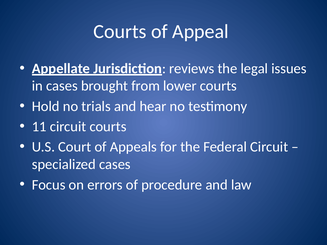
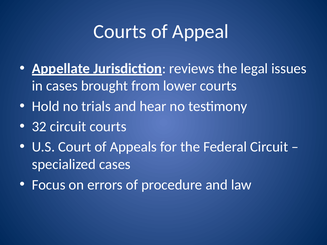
11: 11 -> 32 (39, 127)
